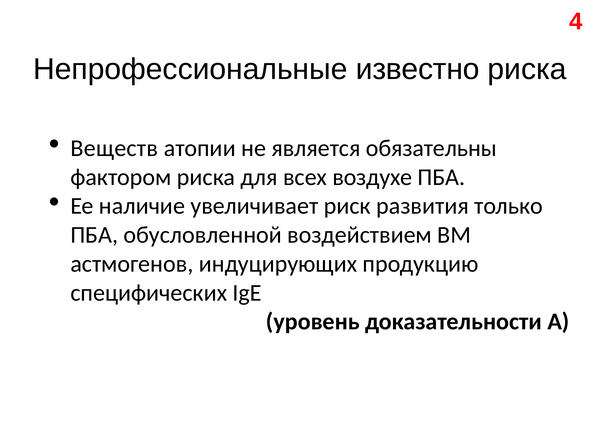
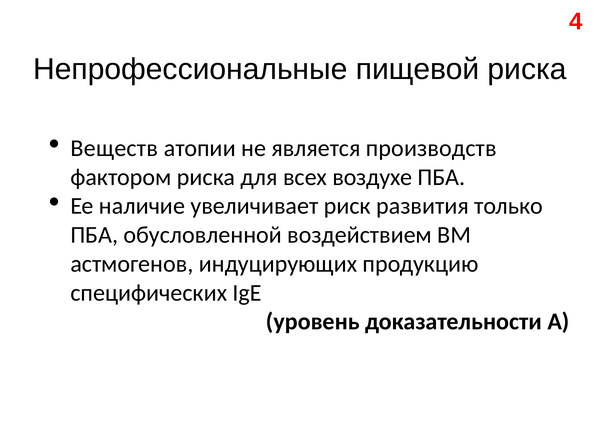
известно: известно -> пищевой (418, 69)
обязательны: обязательны -> производств (431, 148)
